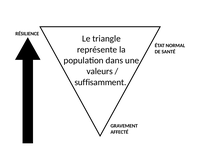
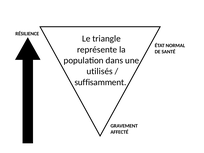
valeurs: valeurs -> utilisés (100, 71)
